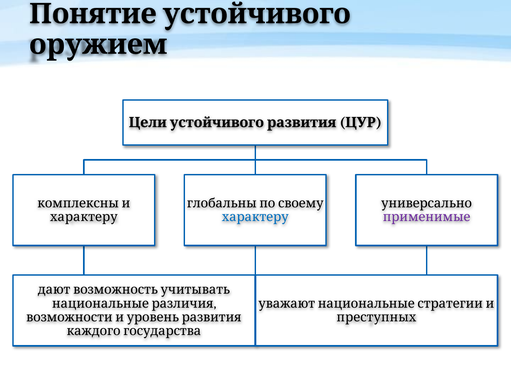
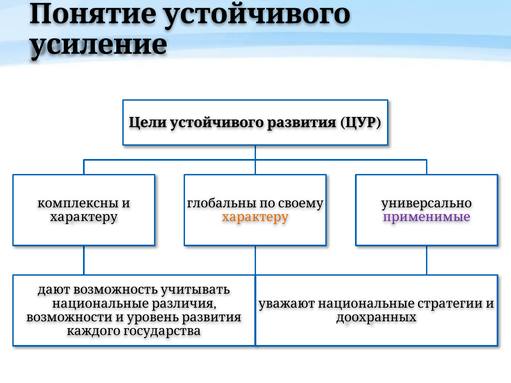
оружием: оружием -> усиление (98, 44)
характеру colour: blue -> orange (255, 217)
преступных: преступных -> доохранных (376, 318)
